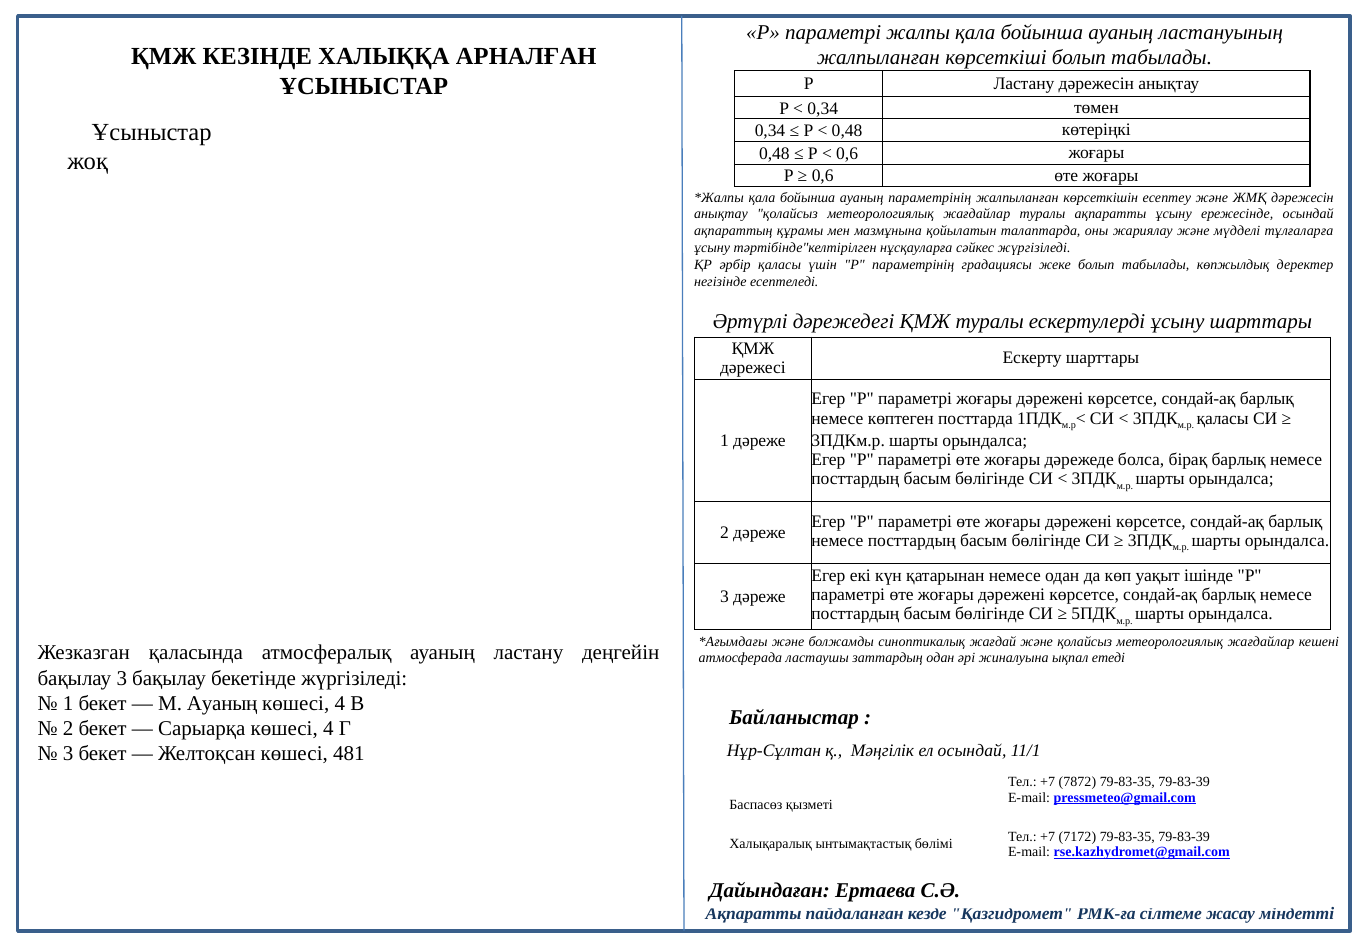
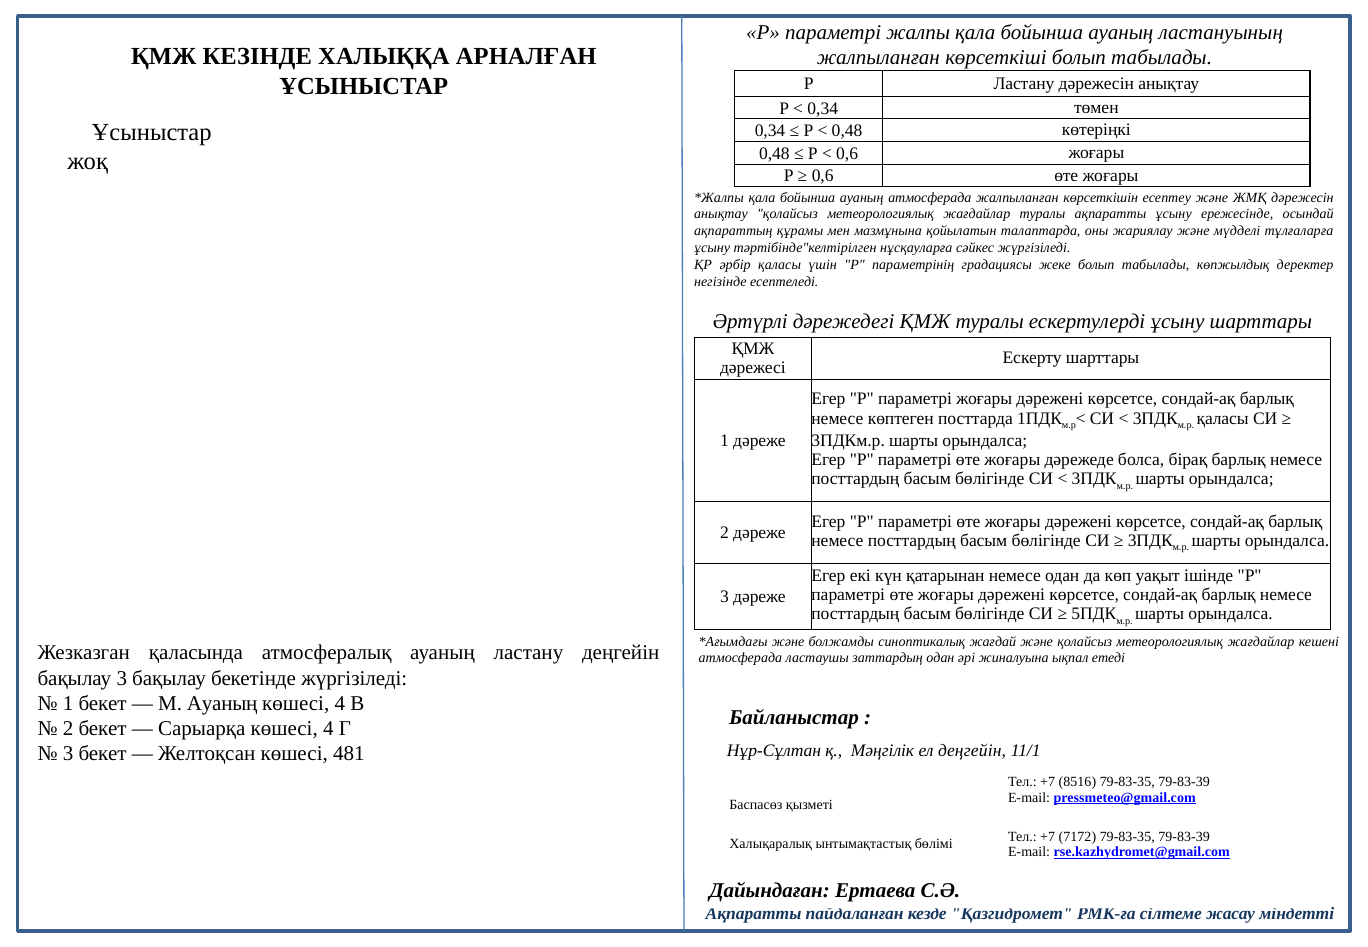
ауаның параметрінің: параметрінің -> атмосферада (930, 197)
ел осындай: осындай -> деңгейін (972, 751)
7872: 7872 -> 8516 (1077, 782)
